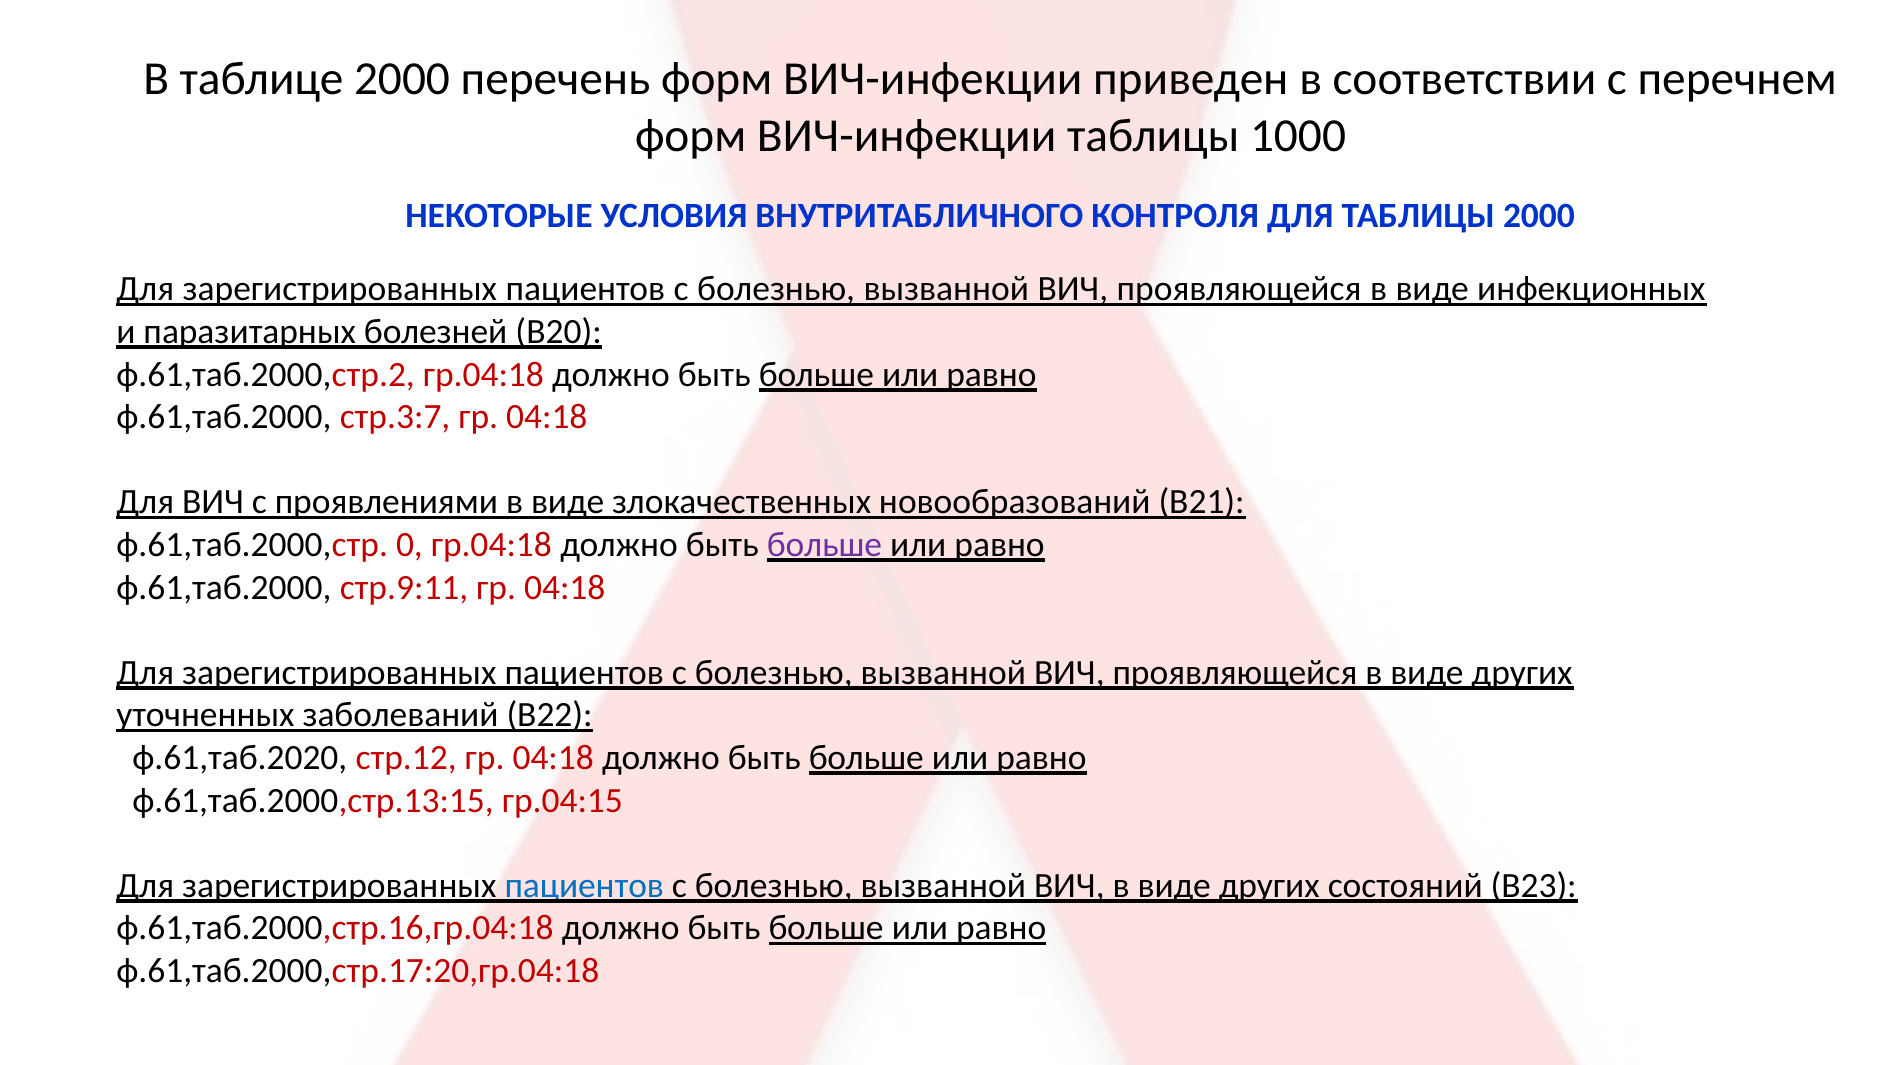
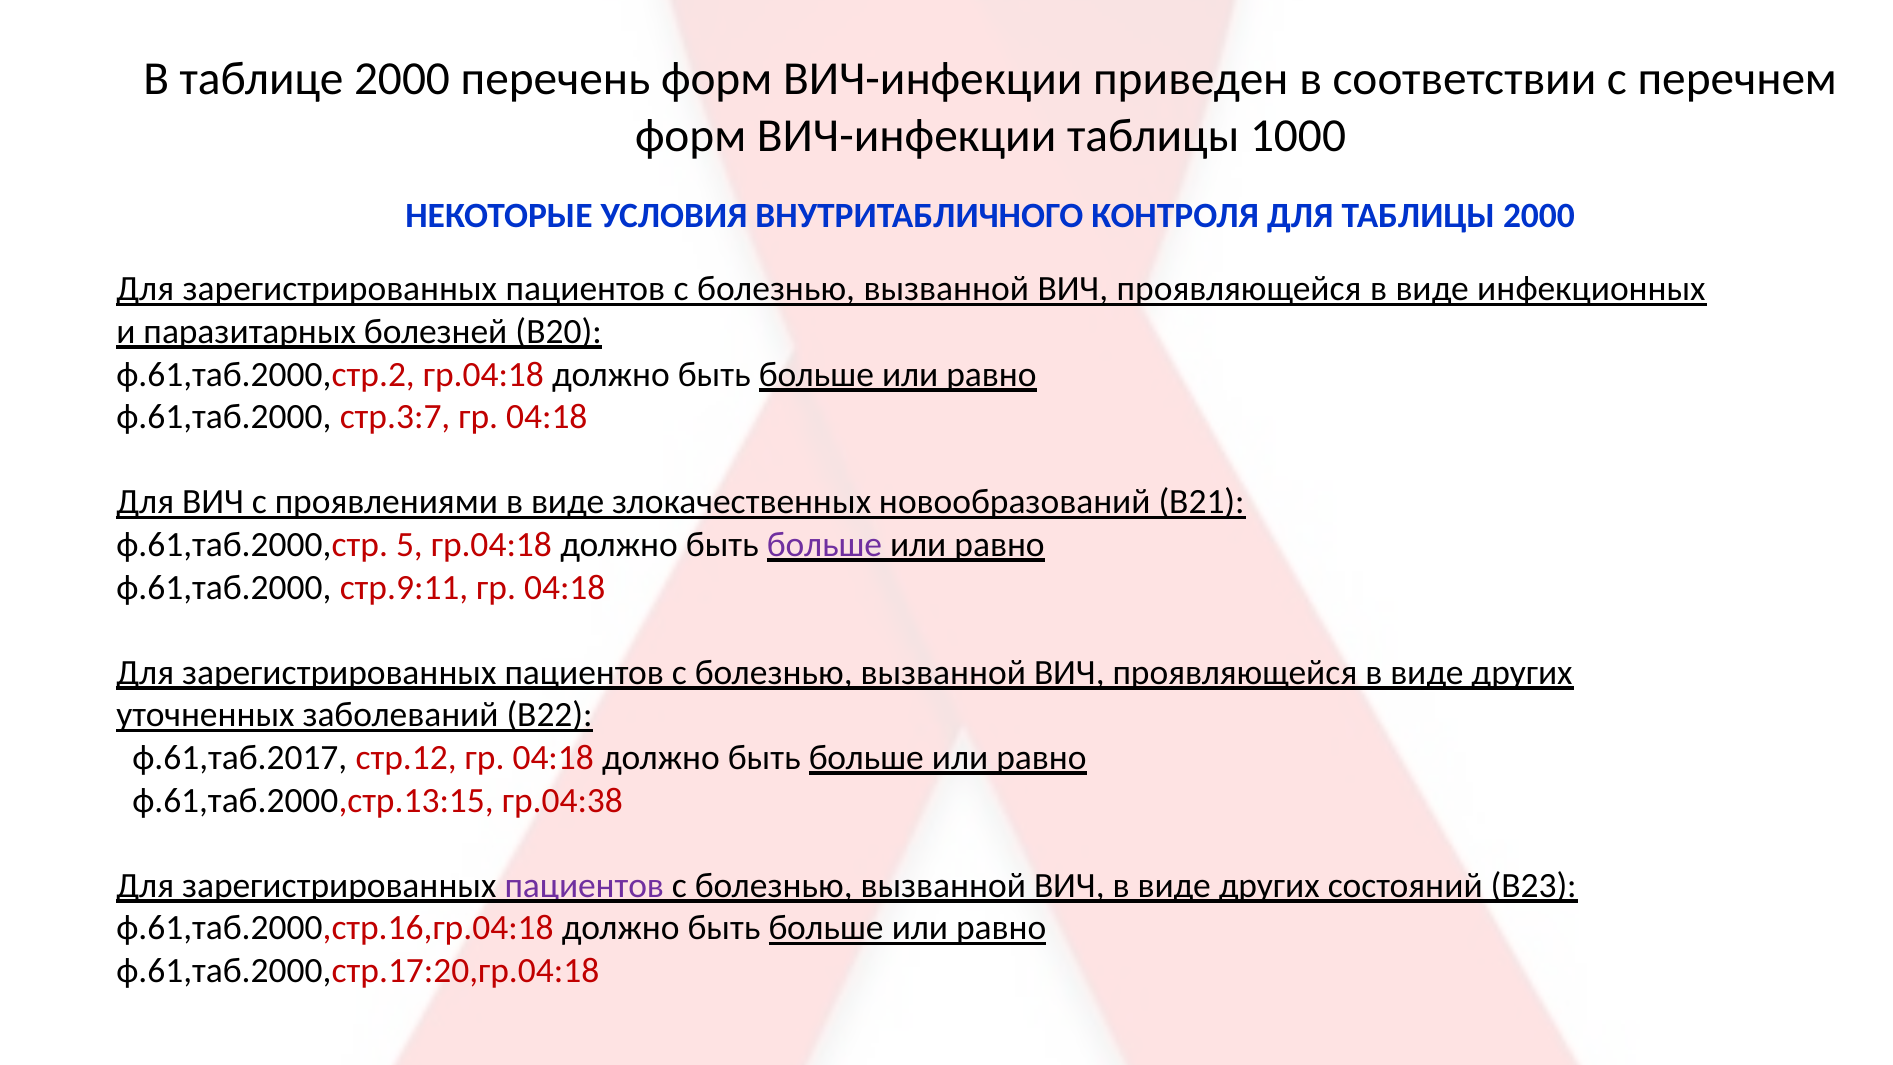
0: 0 -> 5 (409, 545)
ф.61,таб.2020: ф.61,таб.2020 -> ф.61,таб.2017 (240, 758)
гр.04:15: гр.04:15 -> гр.04:38 (562, 800)
пациентов colour: blue -> purple (584, 885)
